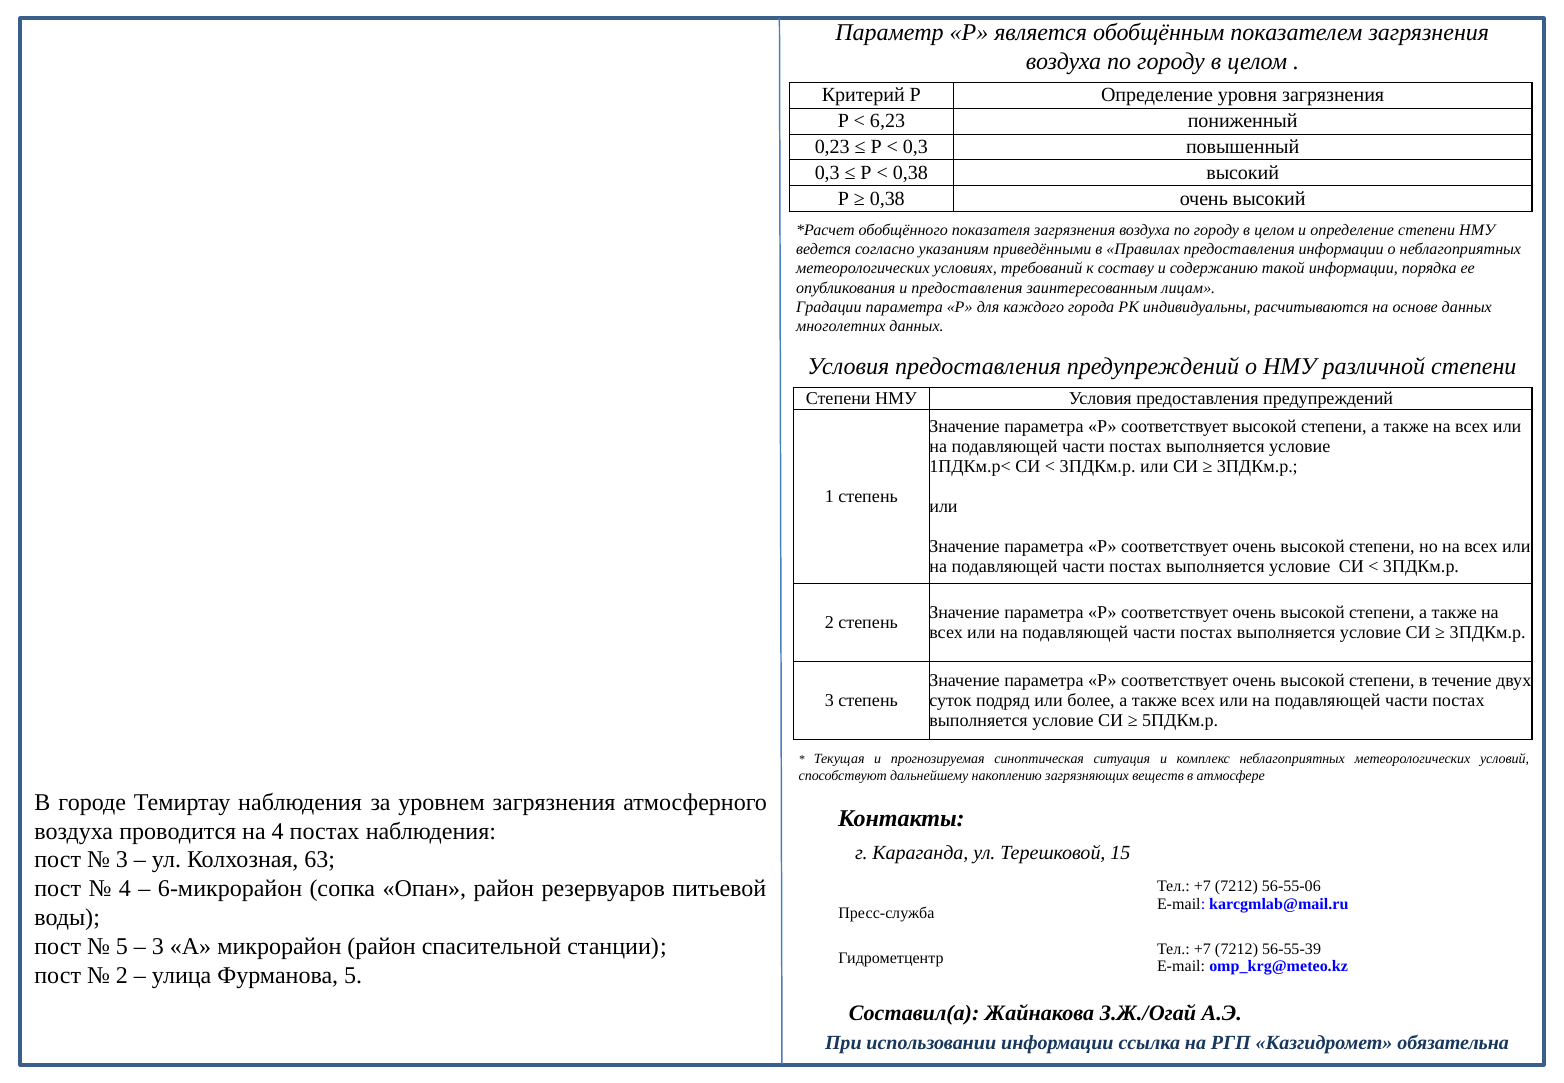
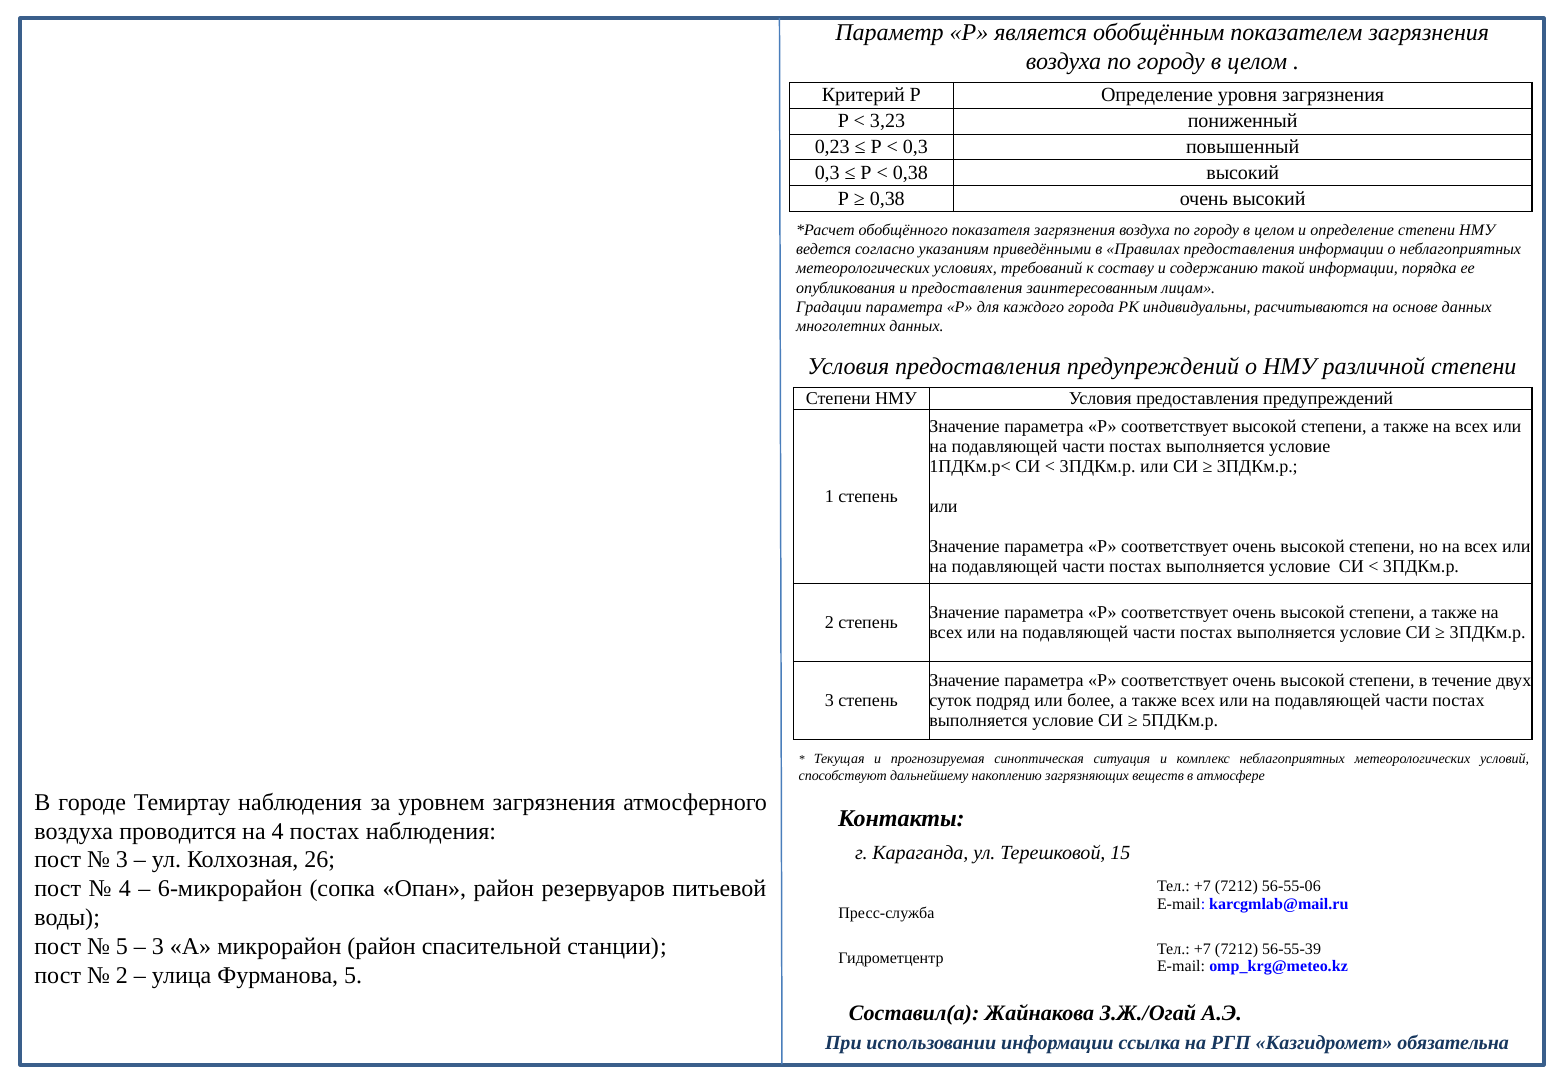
6,23: 6,23 -> 3,23 (888, 121)
63: 63 -> 26 (320, 860)
